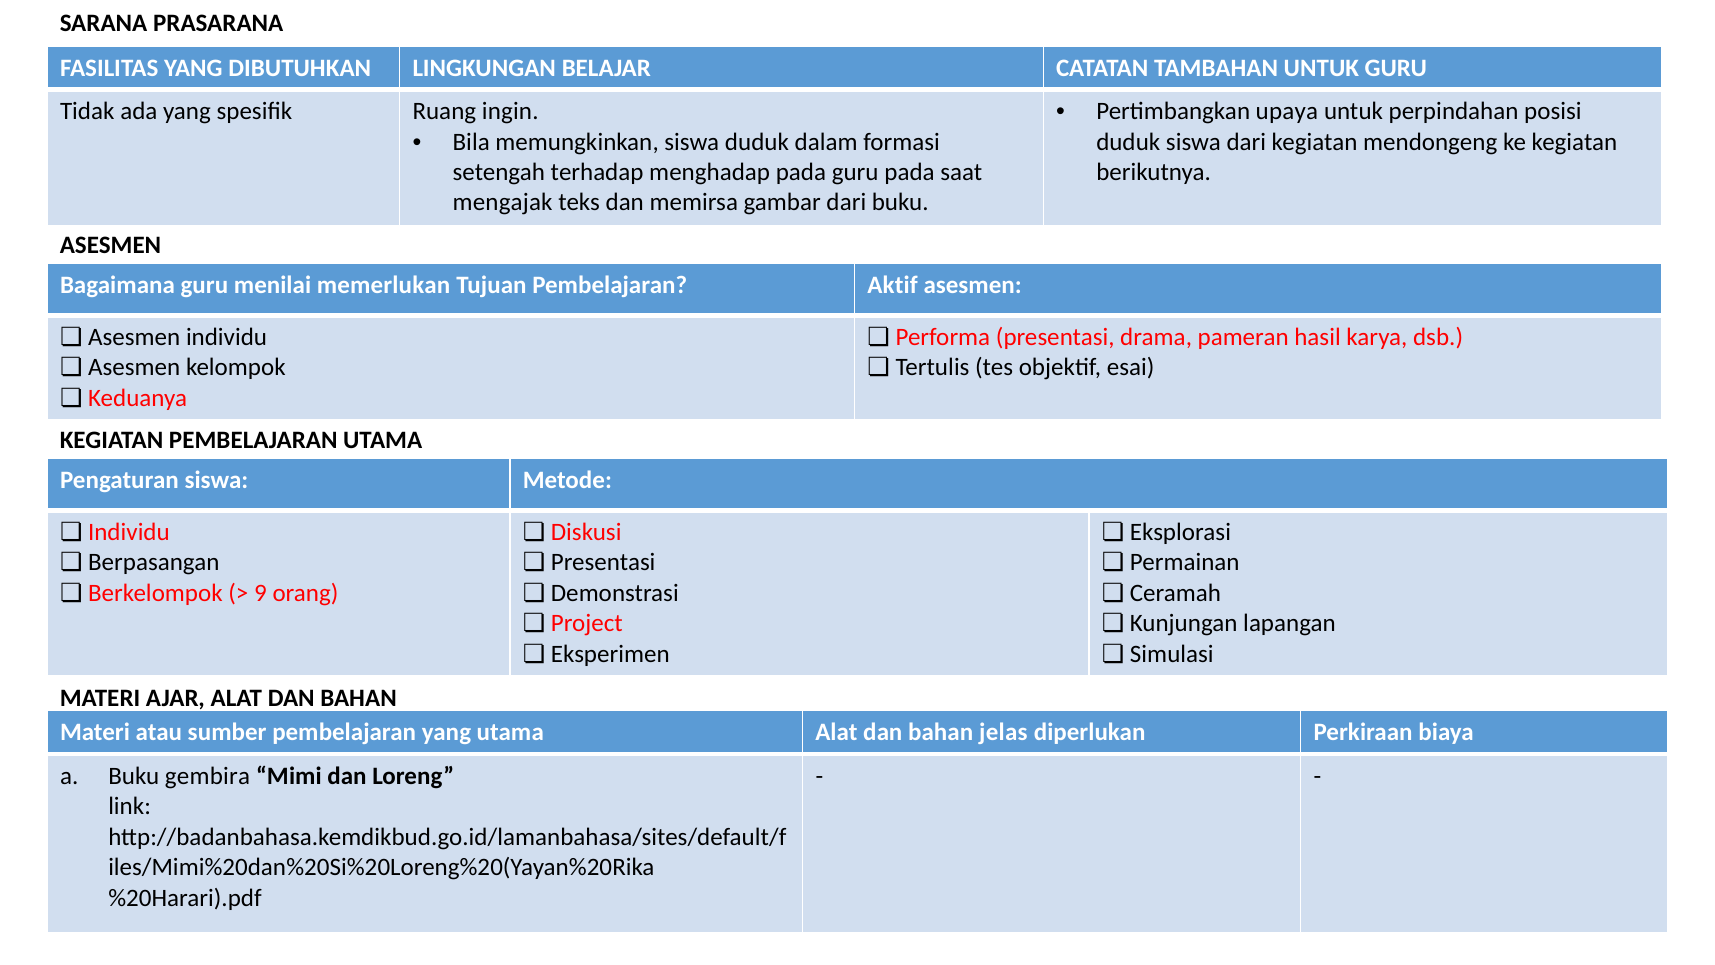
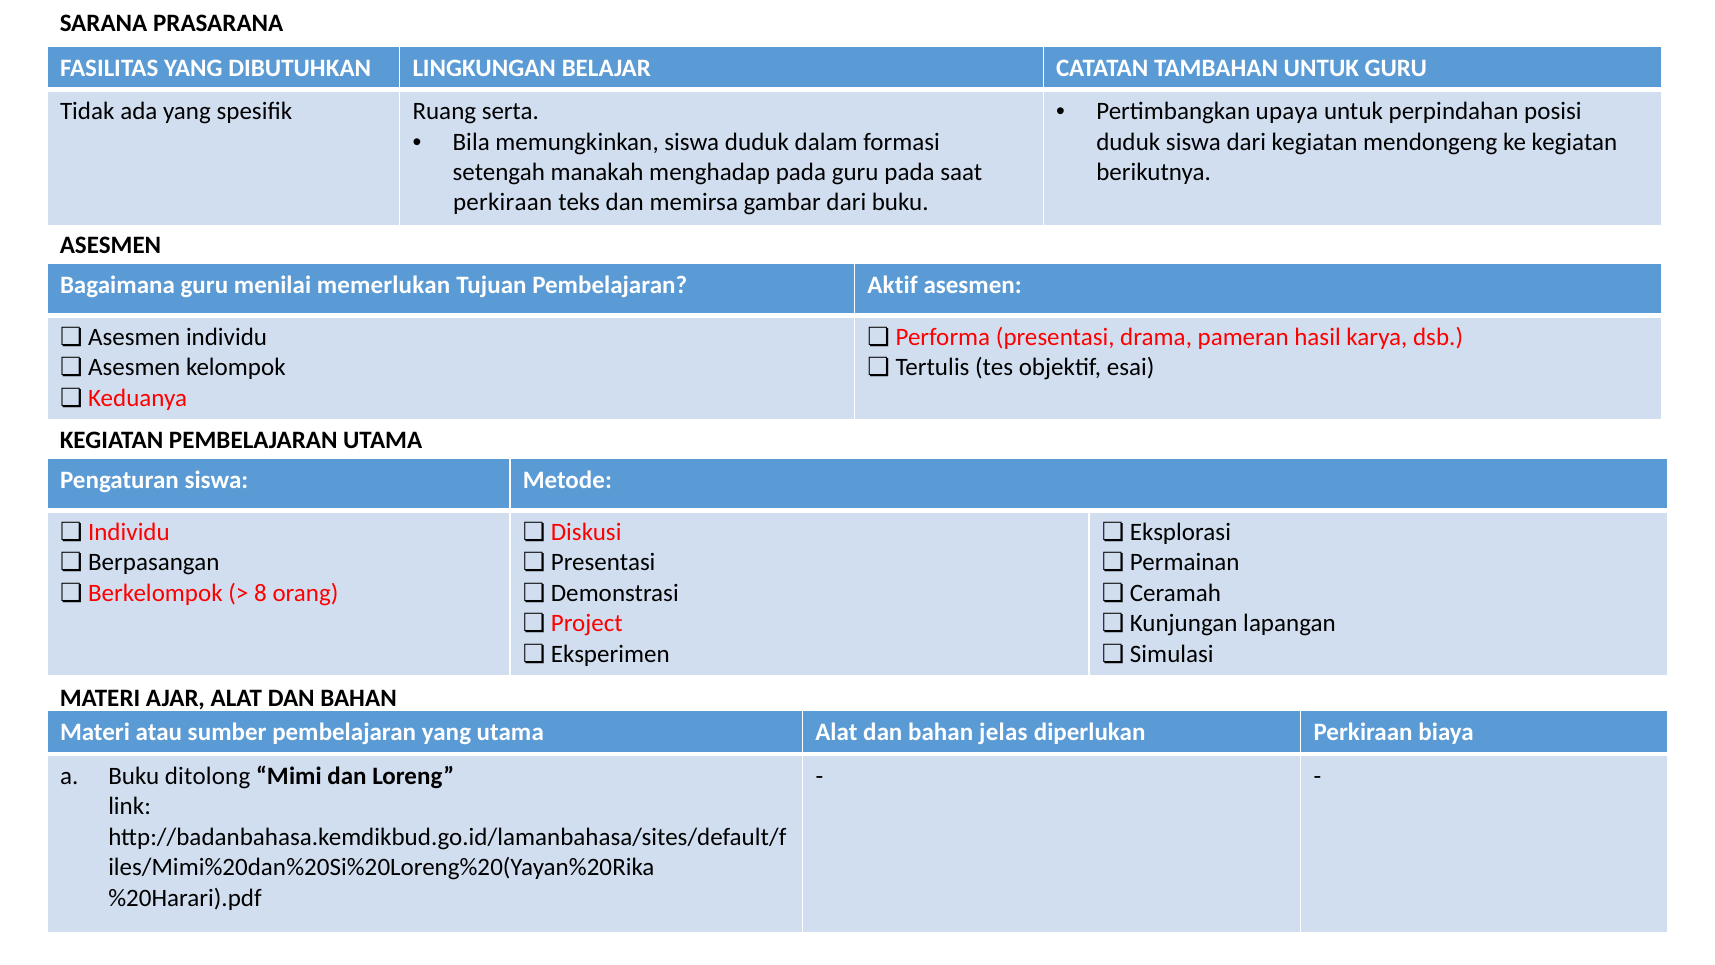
ingin: ingin -> serta (510, 111)
terhadap: terhadap -> manakah (597, 172)
mengajak: mengajak -> perkiraan (503, 203)
9: 9 -> 8 (260, 593)
gembira: gembira -> ditolong (208, 776)
